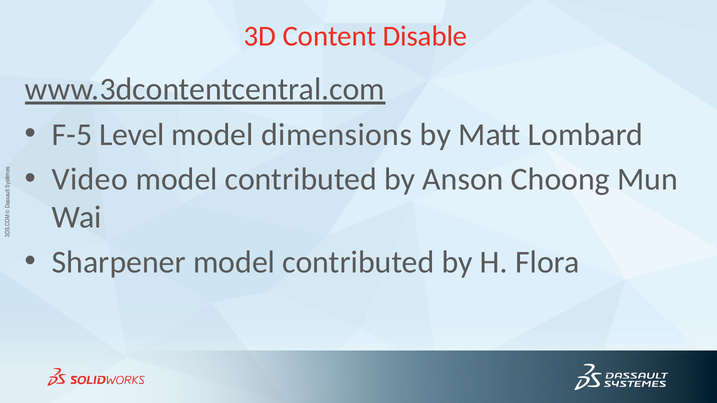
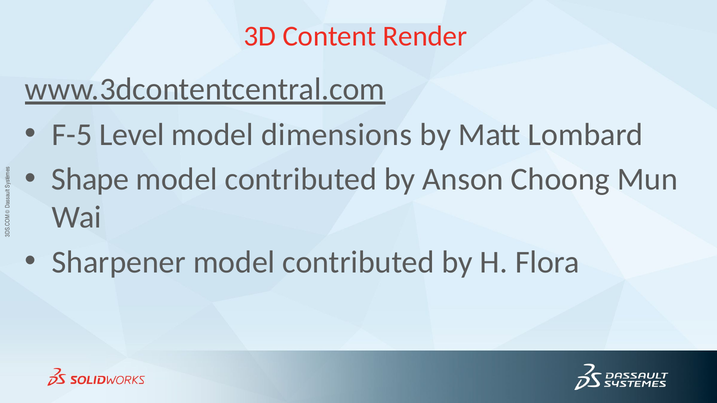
Disable: Disable -> Render (425, 36)
Video: Video -> Shape (90, 179)
